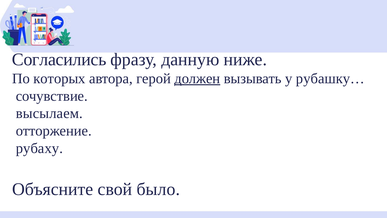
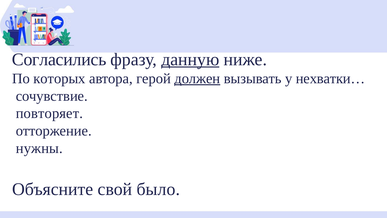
данную underline: none -> present (190, 59)
рубашку…: рубашку… -> нехватки… (330, 78)
высылаем: высылаем -> повторяет (49, 113)
рубаху: рубаху -> нужны (39, 148)
